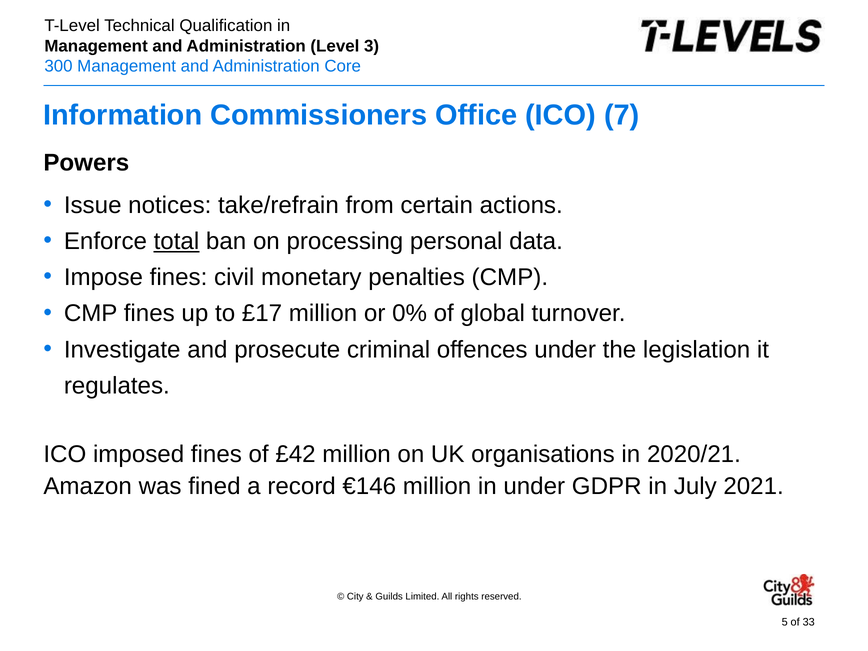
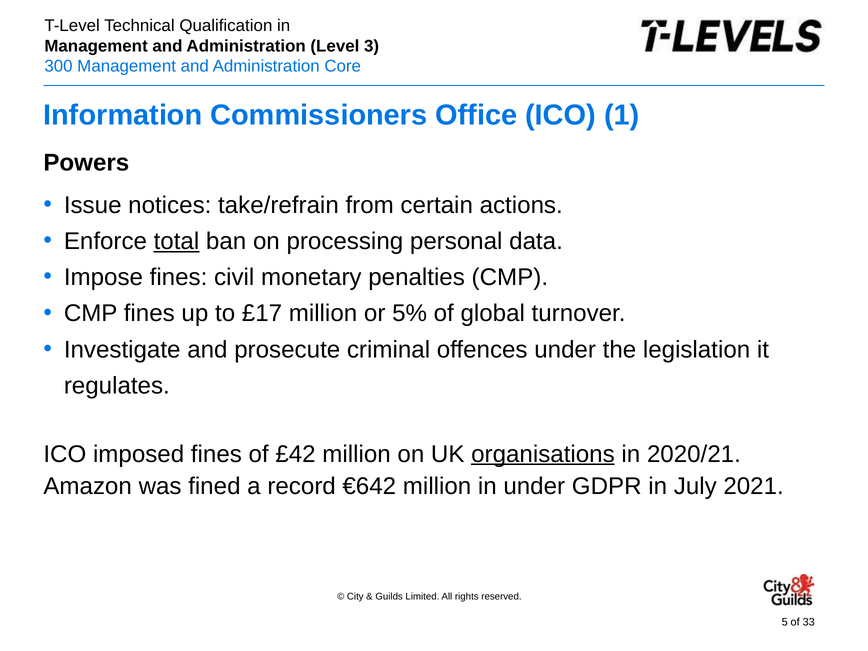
7: 7 -> 1 (622, 115)
0%: 0% -> 5% (410, 314)
organisations underline: none -> present (543, 454)
€146: €146 -> €642 (369, 486)
